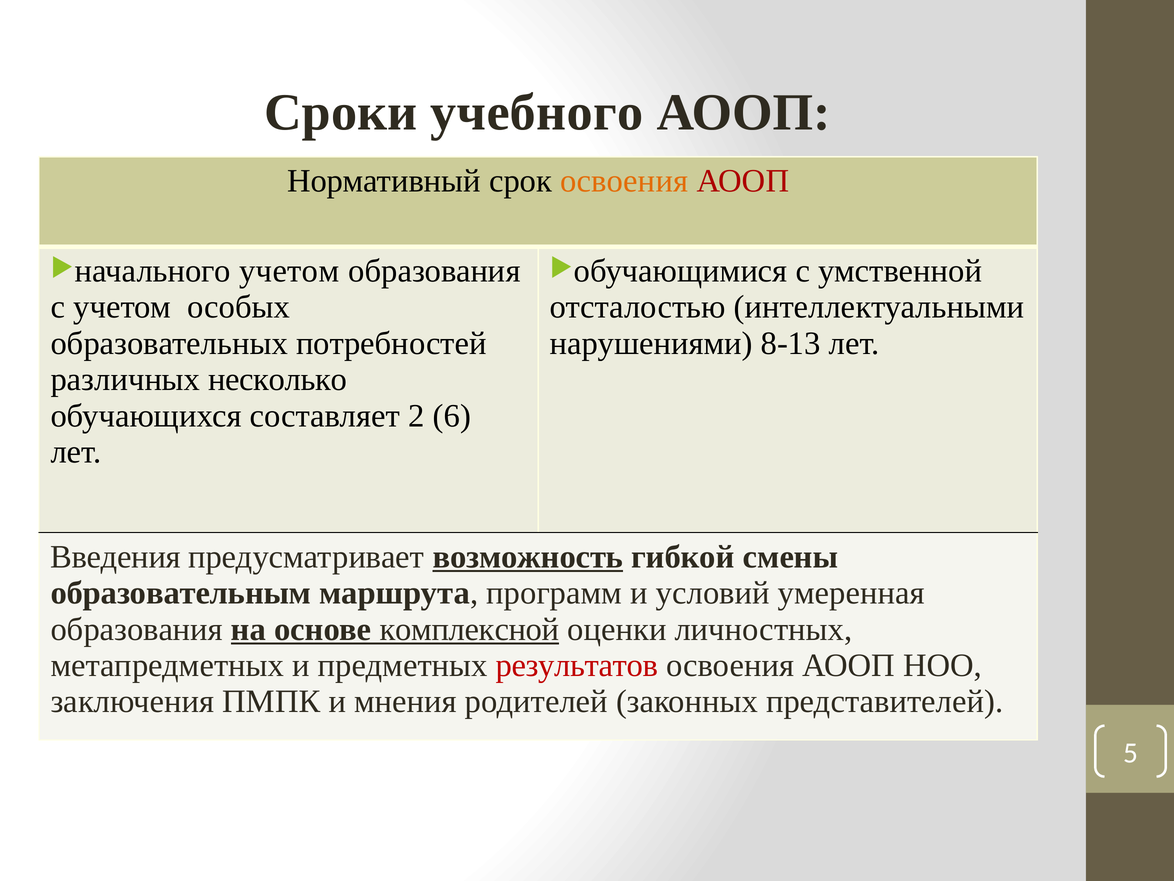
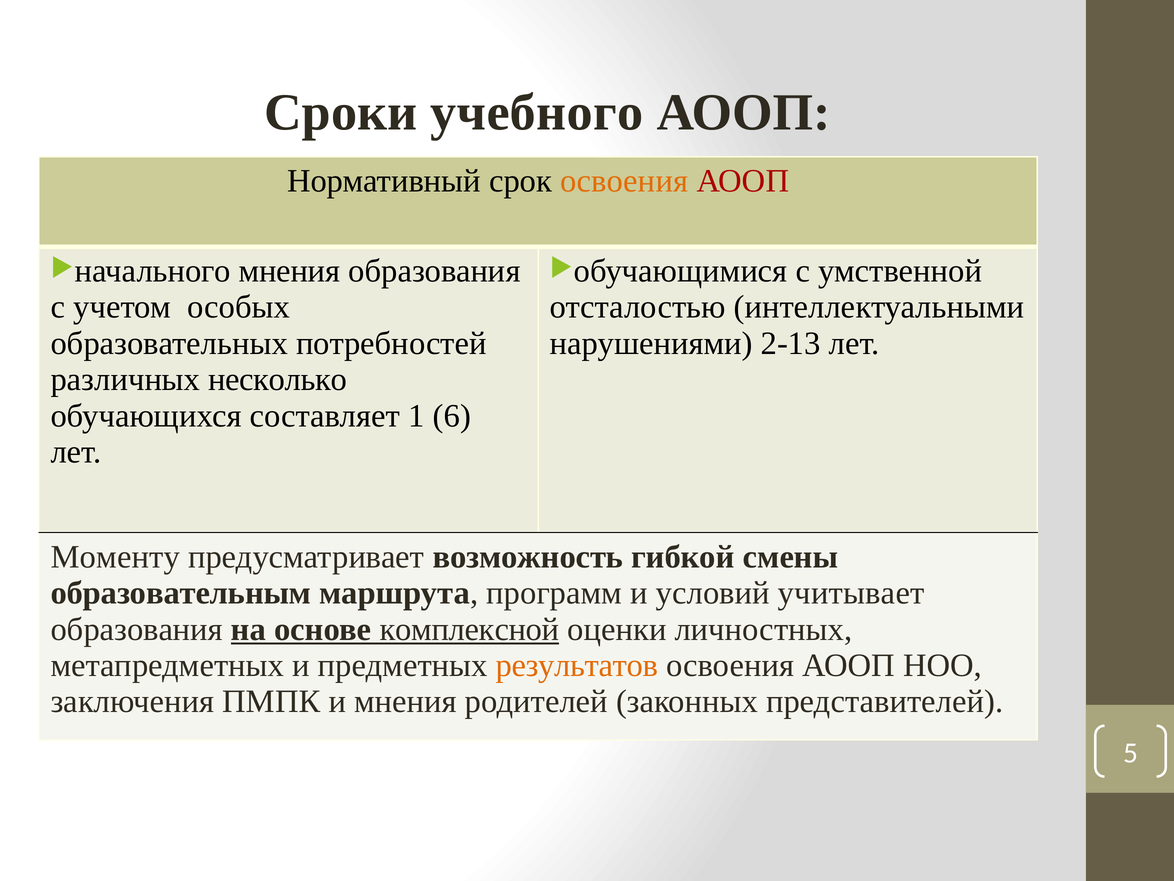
учетом: учетом -> мнения (289, 271)
8-13: 8-13 -> 2-13 (791, 343)
2: 2 -> 1 (416, 416)
Введения: Введения -> Моменту (115, 556)
возможность underline: present -> none (528, 556)
умеренная: умеренная -> учитывает (851, 593)
результатов colour: red -> orange (577, 665)
